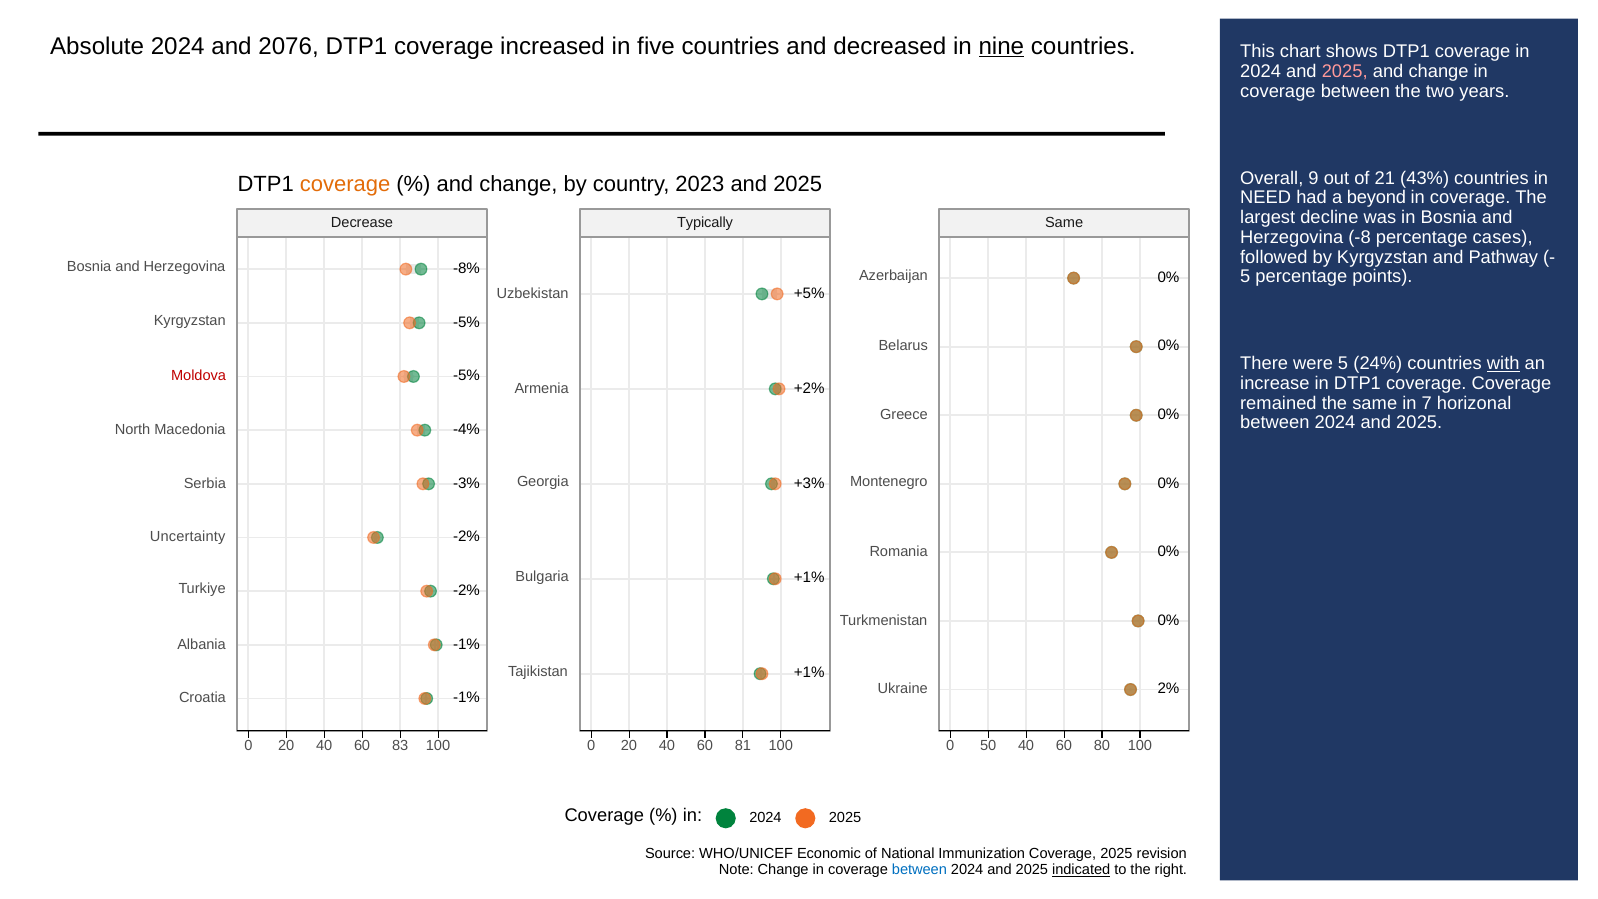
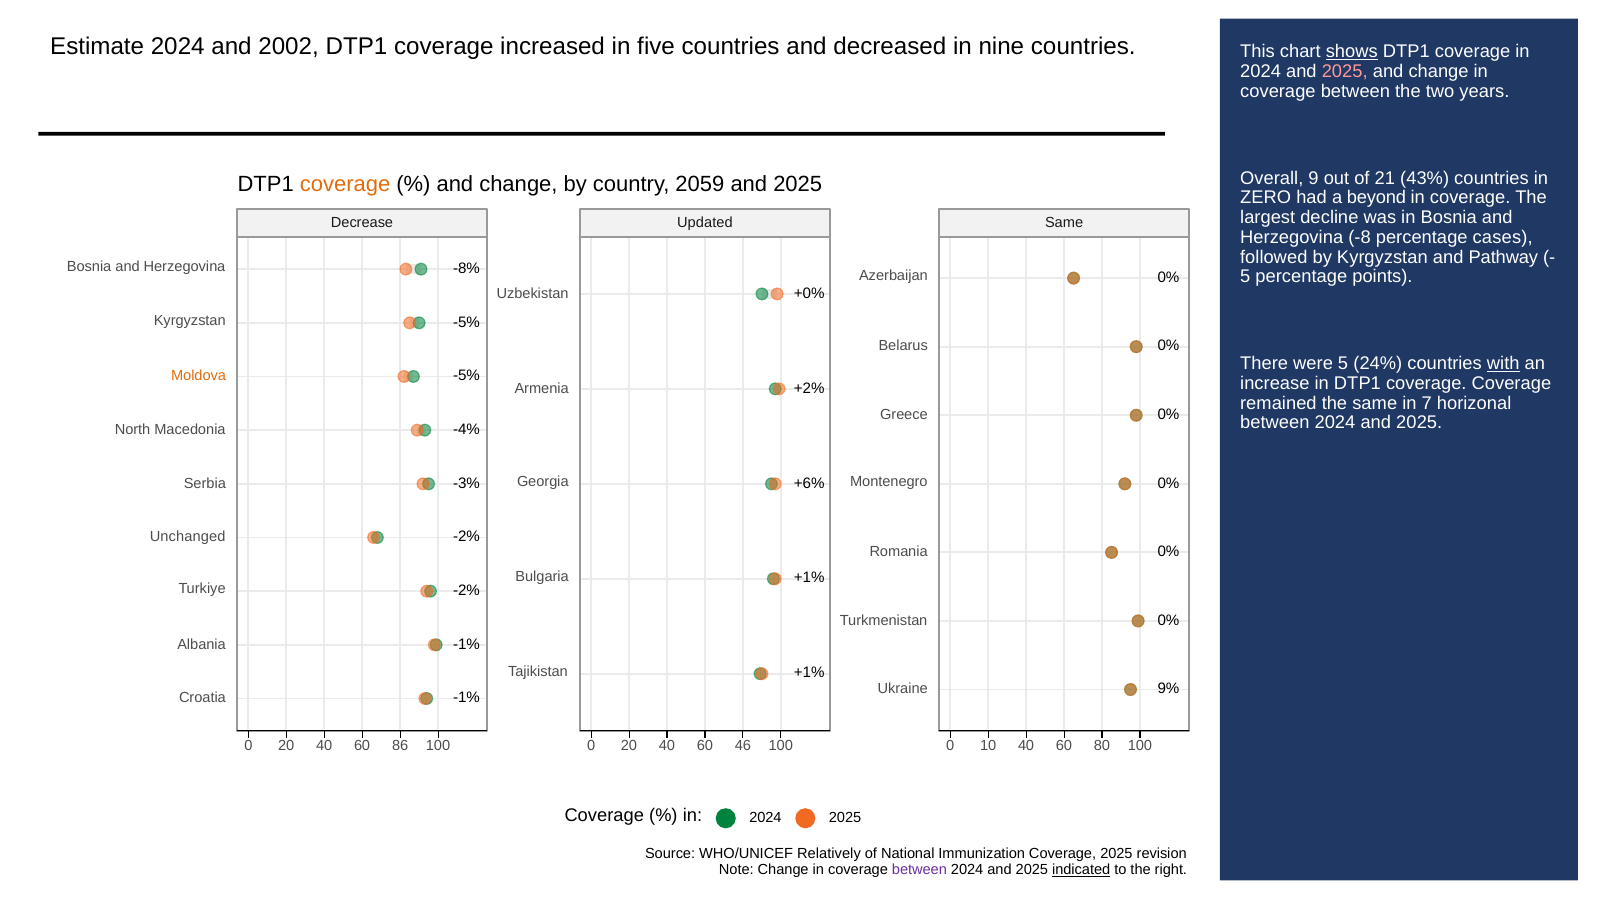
Absolute: Absolute -> Estimate (97, 46)
2076: 2076 -> 2002 (289, 46)
nine underline: present -> none (1001, 46)
shows underline: none -> present (1352, 52)
2023: 2023 -> 2059 (700, 184)
NEED: NEED -> ZERO (1266, 198)
Typically: Typically -> Updated (705, 222)
+5%: +5% -> +0% (809, 293)
Moldova colour: red -> orange (199, 376)
+3%: +3% -> +6% (809, 483)
Uncertainty: Uncertainty -> Unchanged (188, 537)
2%: 2% -> 9% (1168, 689)
83: 83 -> 86 (400, 746)
81: 81 -> 46 (743, 746)
50: 50 -> 10 (988, 746)
Economic: Economic -> Relatively (829, 854)
between colour: blue -> purple (919, 870)
